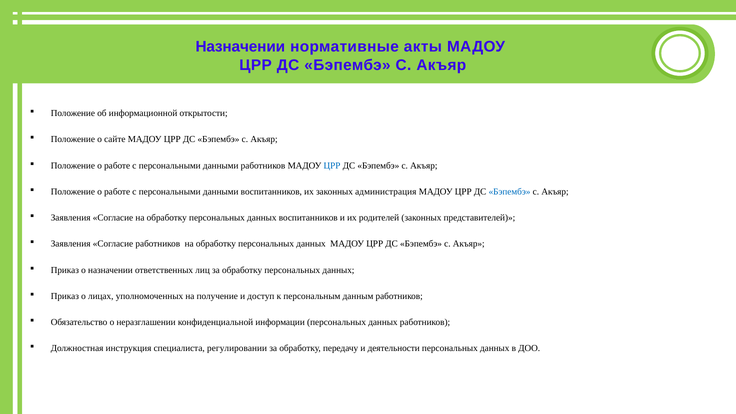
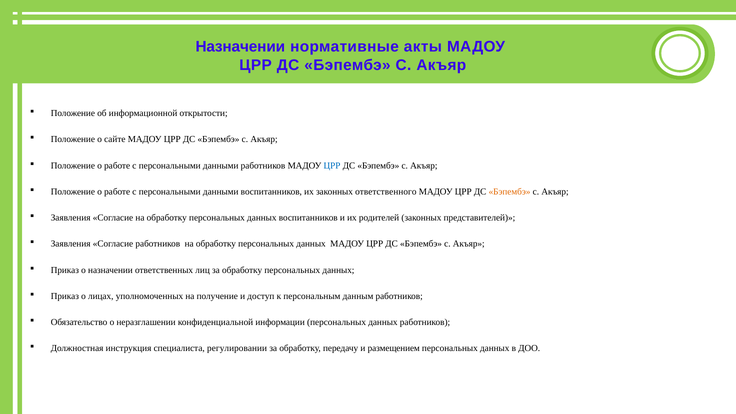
администрация: администрация -> ответственного (386, 192)
Бэпембэ colour: blue -> orange (510, 192)
деятельности: деятельности -> размещением (394, 348)
